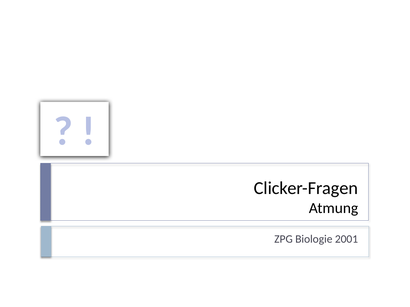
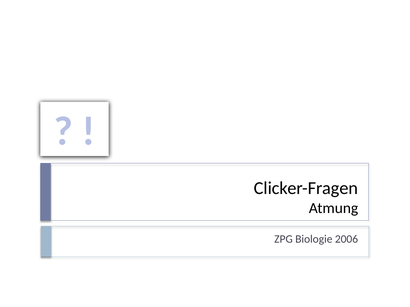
2001: 2001 -> 2006 (346, 239)
